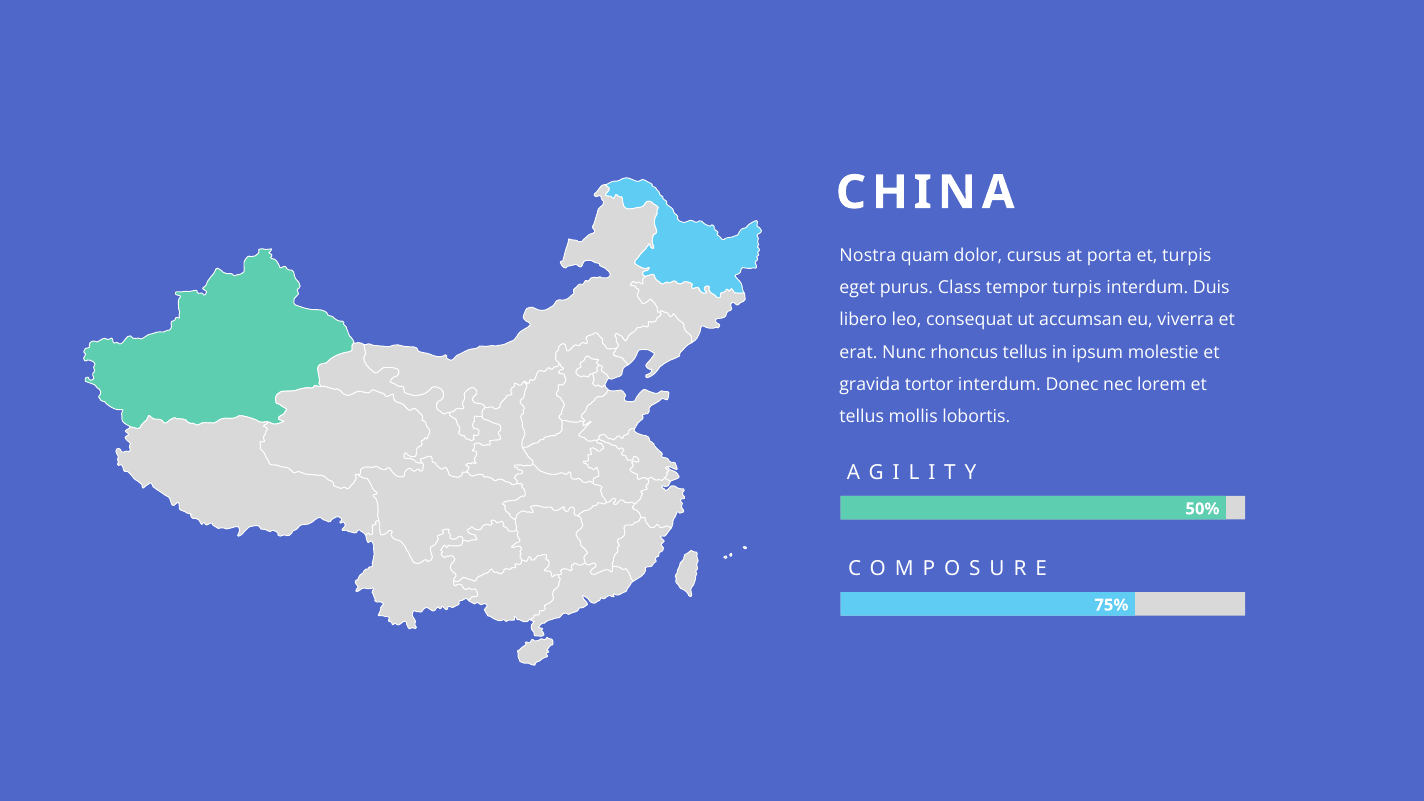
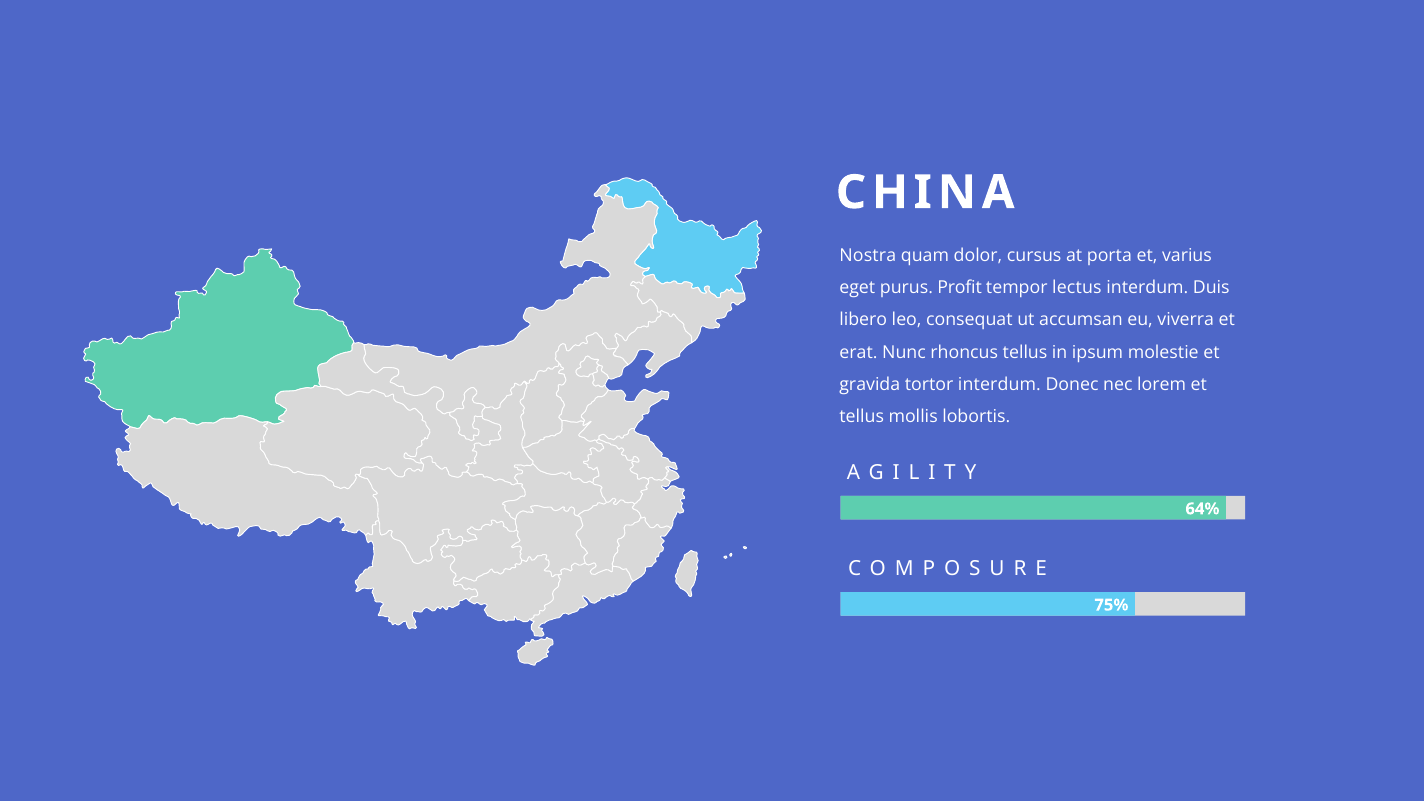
et turpis: turpis -> varius (1187, 256)
Class: Class -> Profit (960, 288)
tempor turpis: turpis -> lectus (1077, 288)
50%: 50% -> 64% (1202, 509)
